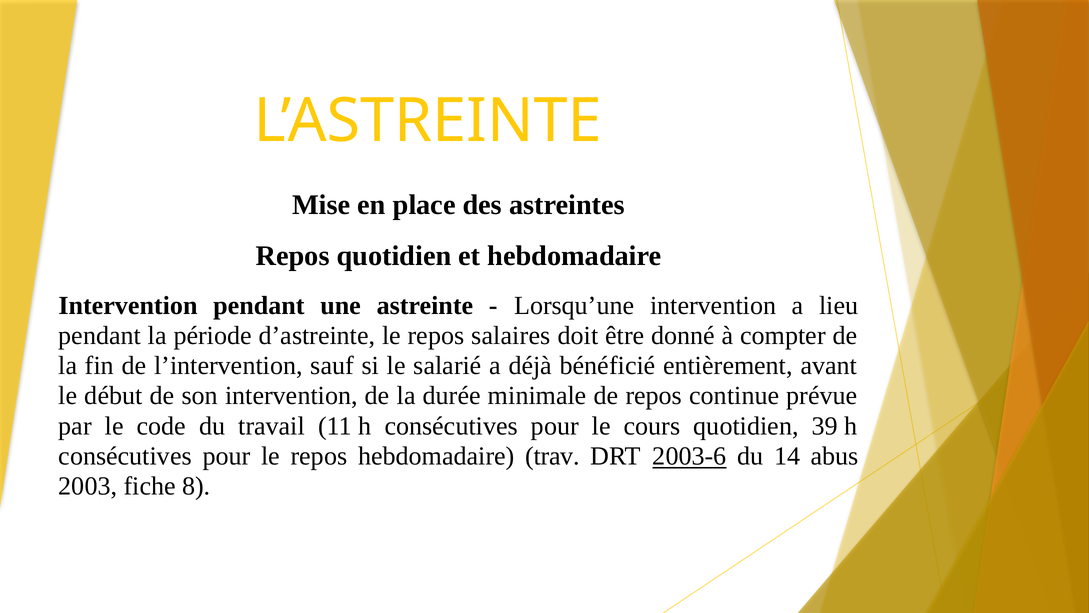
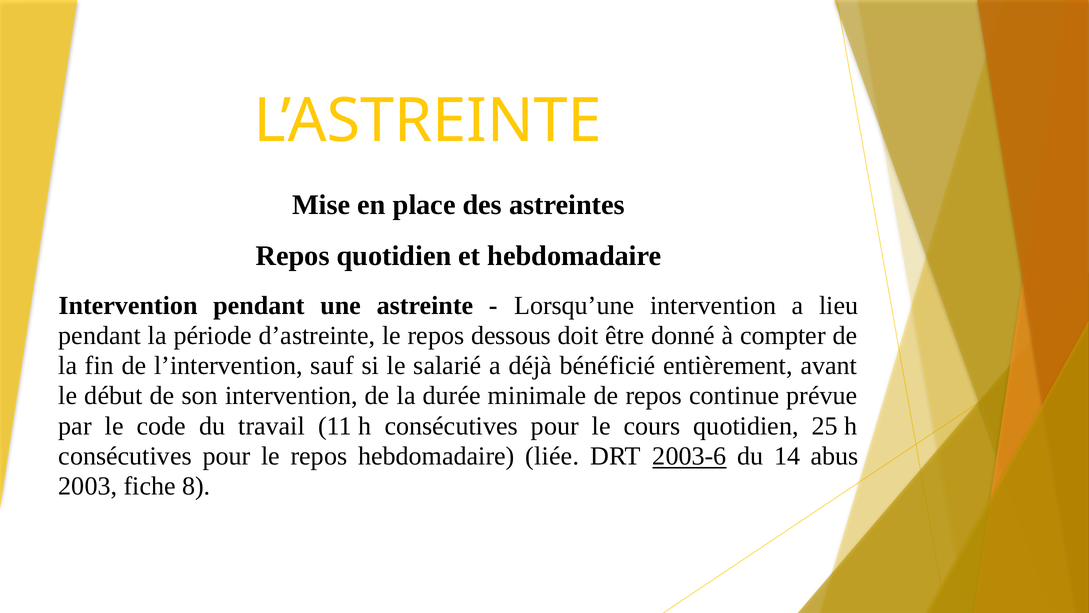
salaires: salaires -> dessous (511, 335)
39: 39 -> 25 (825, 426)
trav: trav -> liée (552, 456)
